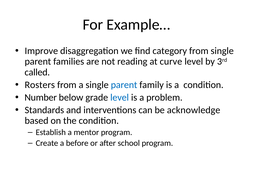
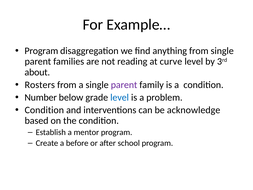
Improve: Improve -> Program (41, 51)
category: category -> anything (170, 51)
called: called -> about (37, 72)
parent colour: blue -> purple (124, 85)
Standards: Standards -> Condition (44, 110)
